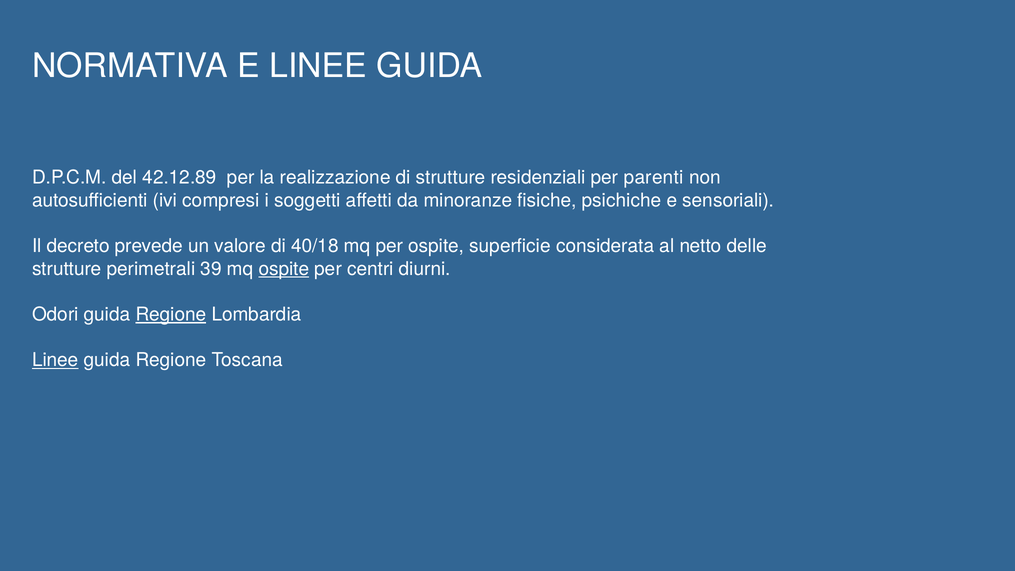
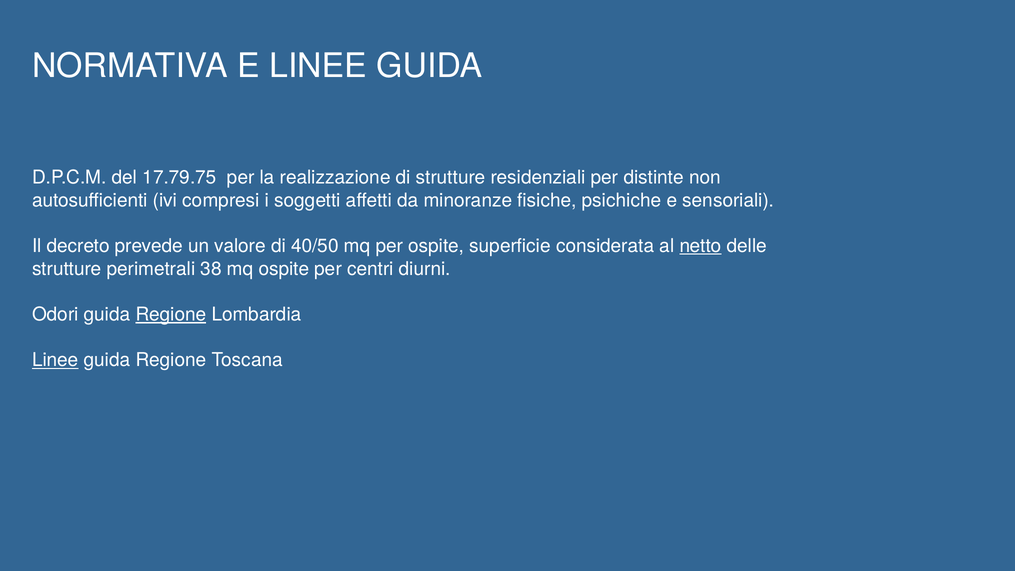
42.12.89: 42.12.89 -> 17.79.75 (179, 177)
parenti: parenti -> distinte (654, 177)
40/18: 40/18 -> 40/50 (315, 246)
netto underline: none -> present (700, 246)
39: 39 -> 38 (211, 269)
ospite underline: present -> none (284, 269)
